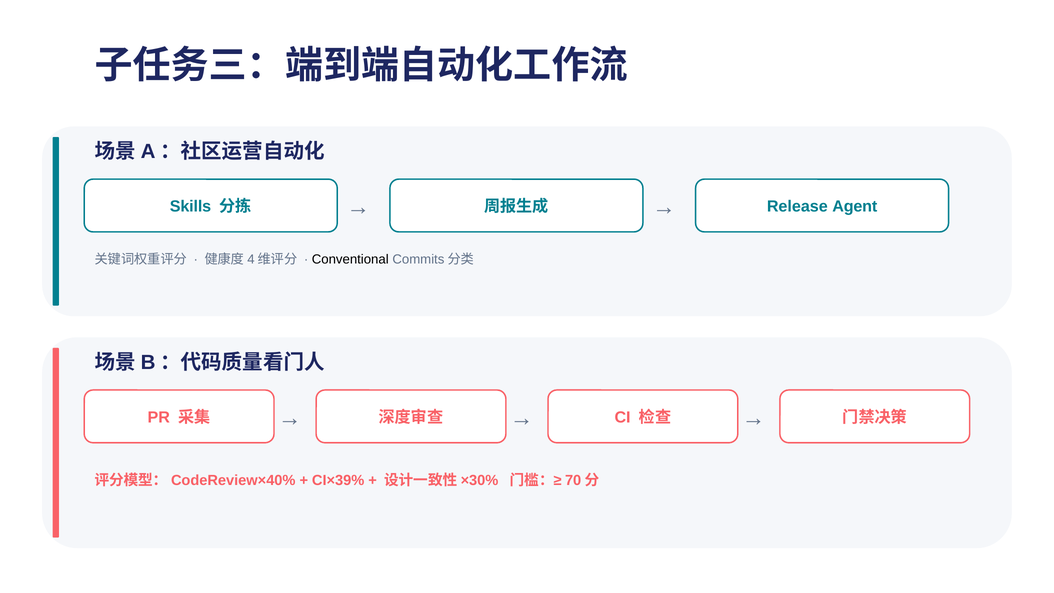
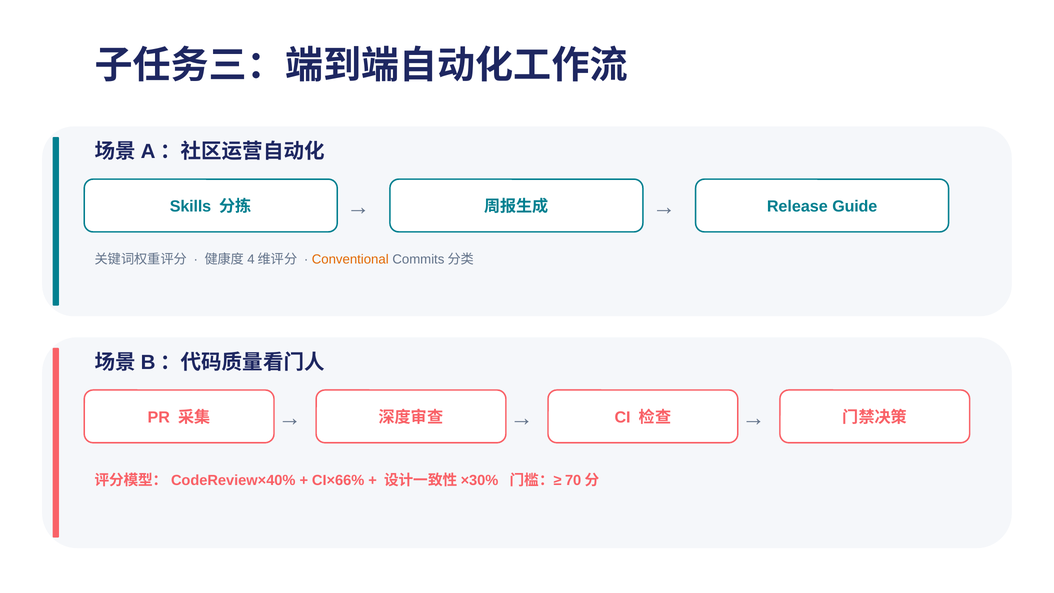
Agent: Agent -> Guide (855, 207)
Conventional colour: black -> orange (350, 259)
CI×39%: CI×39% -> CI×66% (338, 481)
